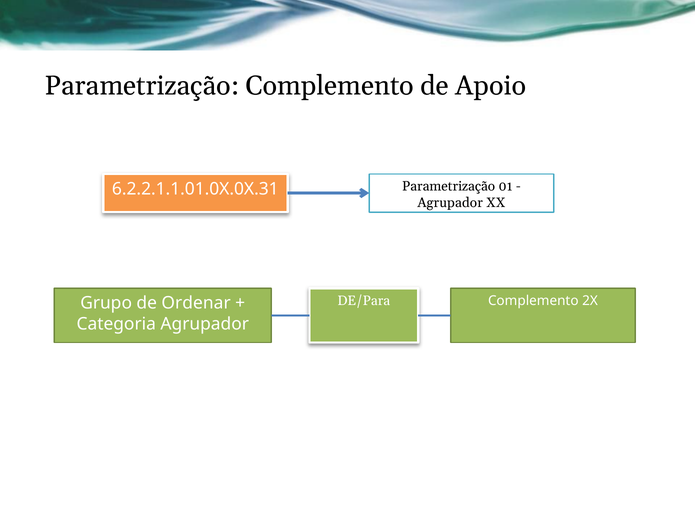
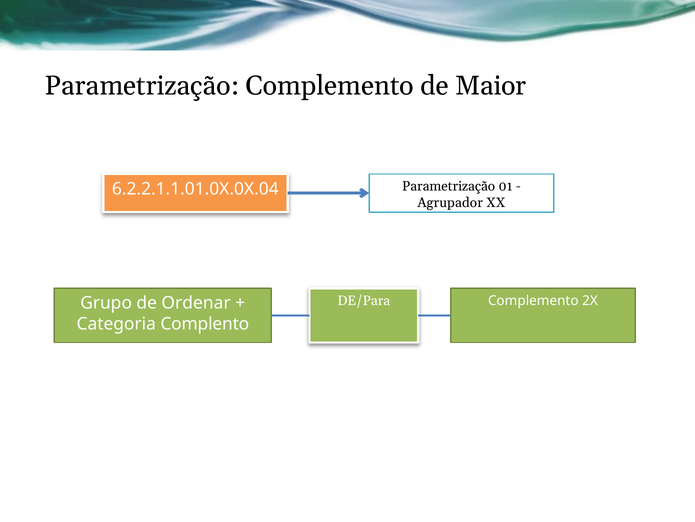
Apoio: Apoio -> Maior (491, 86)
6.2.2.1.1.01.0X.0X.31: 6.2.2.1.1.01.0X.0X.31 -> 6.2.2.1.1.01.0X.0X.04 (195, 189)
Categoria Agrupador: Agrupador -> Complento (205, 324)
